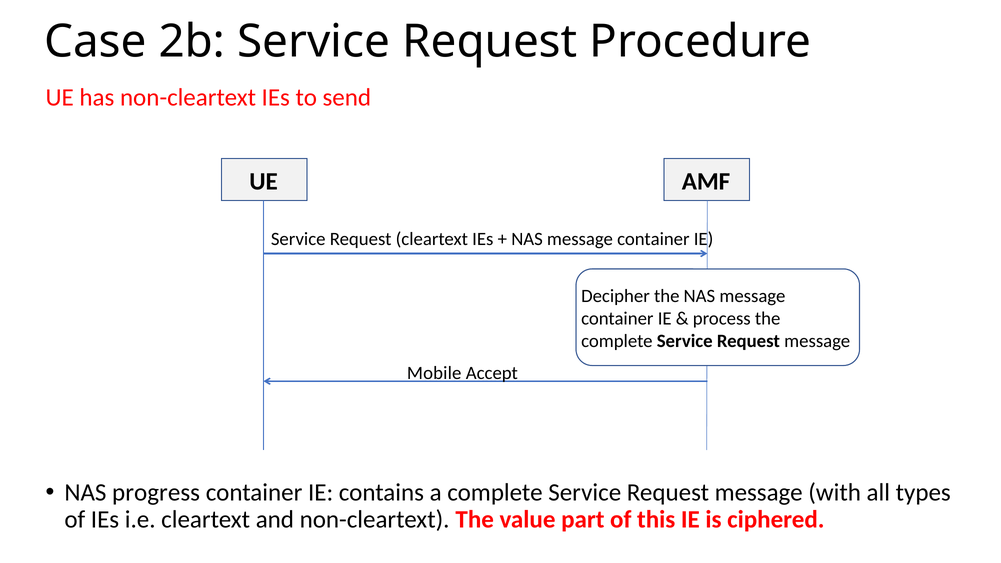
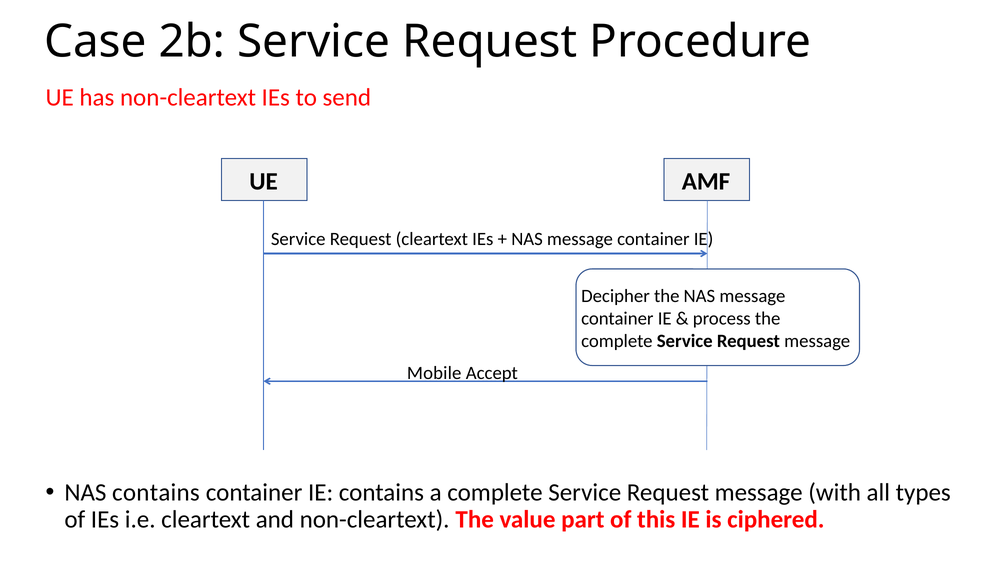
NAS progress: progress -> contains (156, 492)
